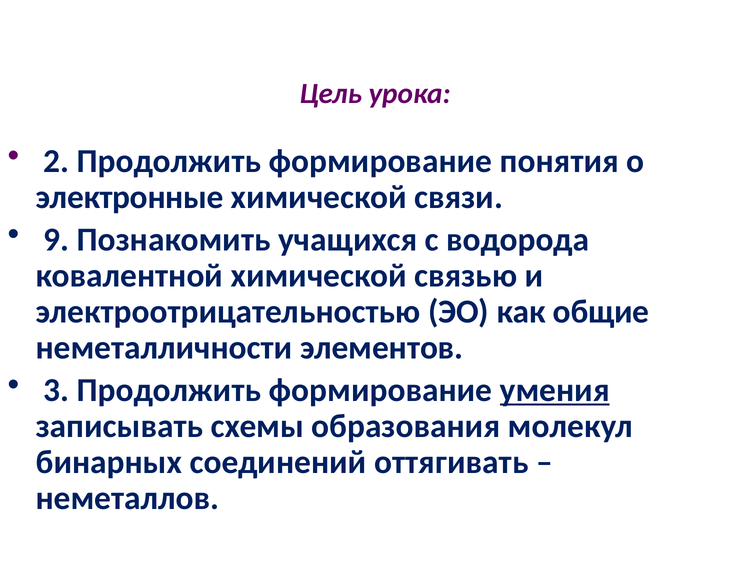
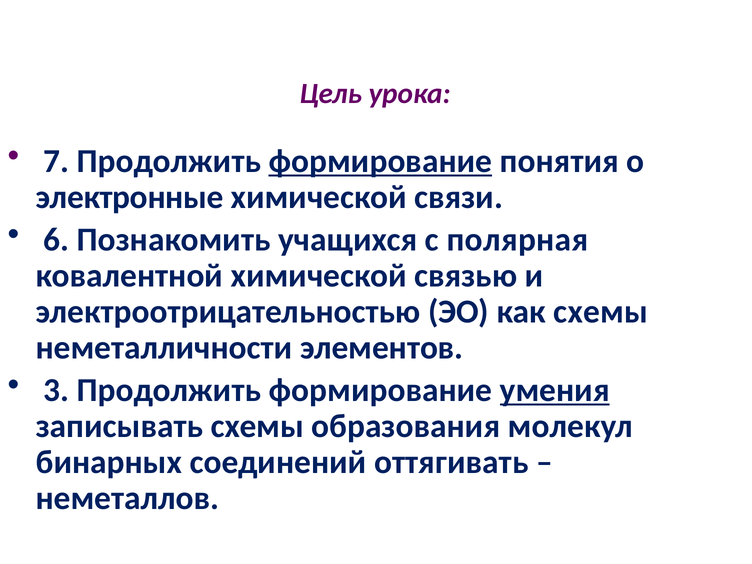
2: 2 -> 7 (56, 161)
формирование underline: none -> present (380, 161)
9: 9 -> 6 (56, 240)
водорода: водорода -> полярная (518, 240)
как общие: общие -> схемы (601, 312)
